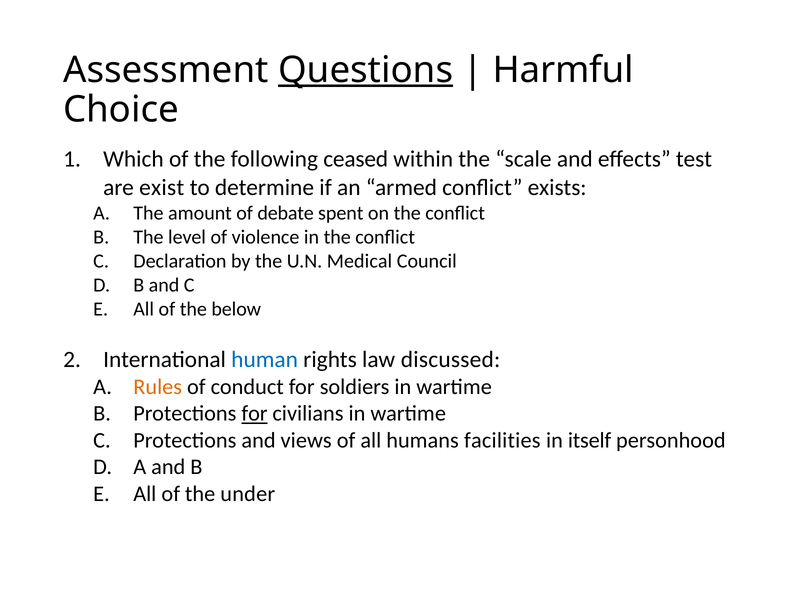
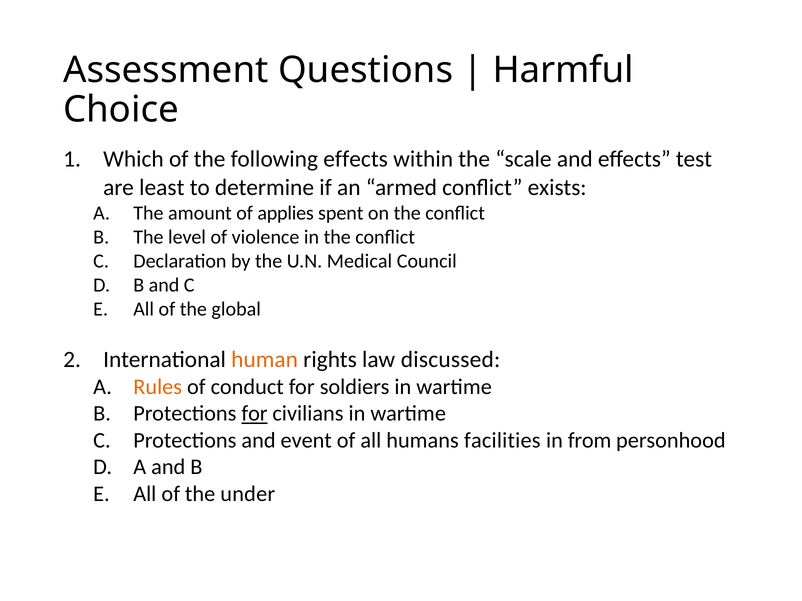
Questions underline: present -> none (366, 70)
following ceased: ceased -> effects (356, 159)
exist: exist -> least (162, 187)
debate: debate -> applies (286, 213)
below: below -> global (236, 310)
human colour: blue -> orange (265, 360)
views: views -> event (306, 441)
itself: itself -> from (590, 441)
